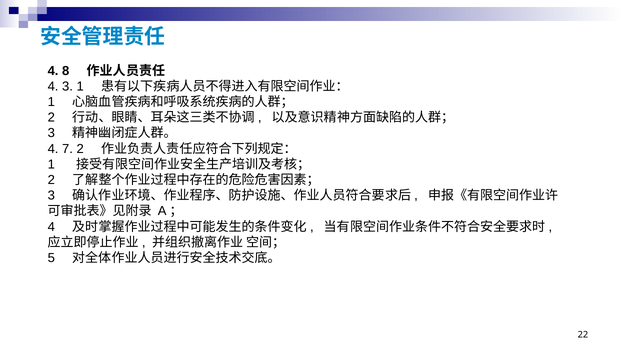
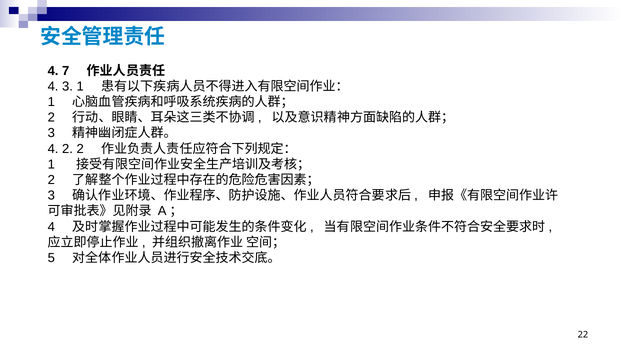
8: 8 -> 7 (66, 71)
4 7: 7 -> 2 (67, 149)
